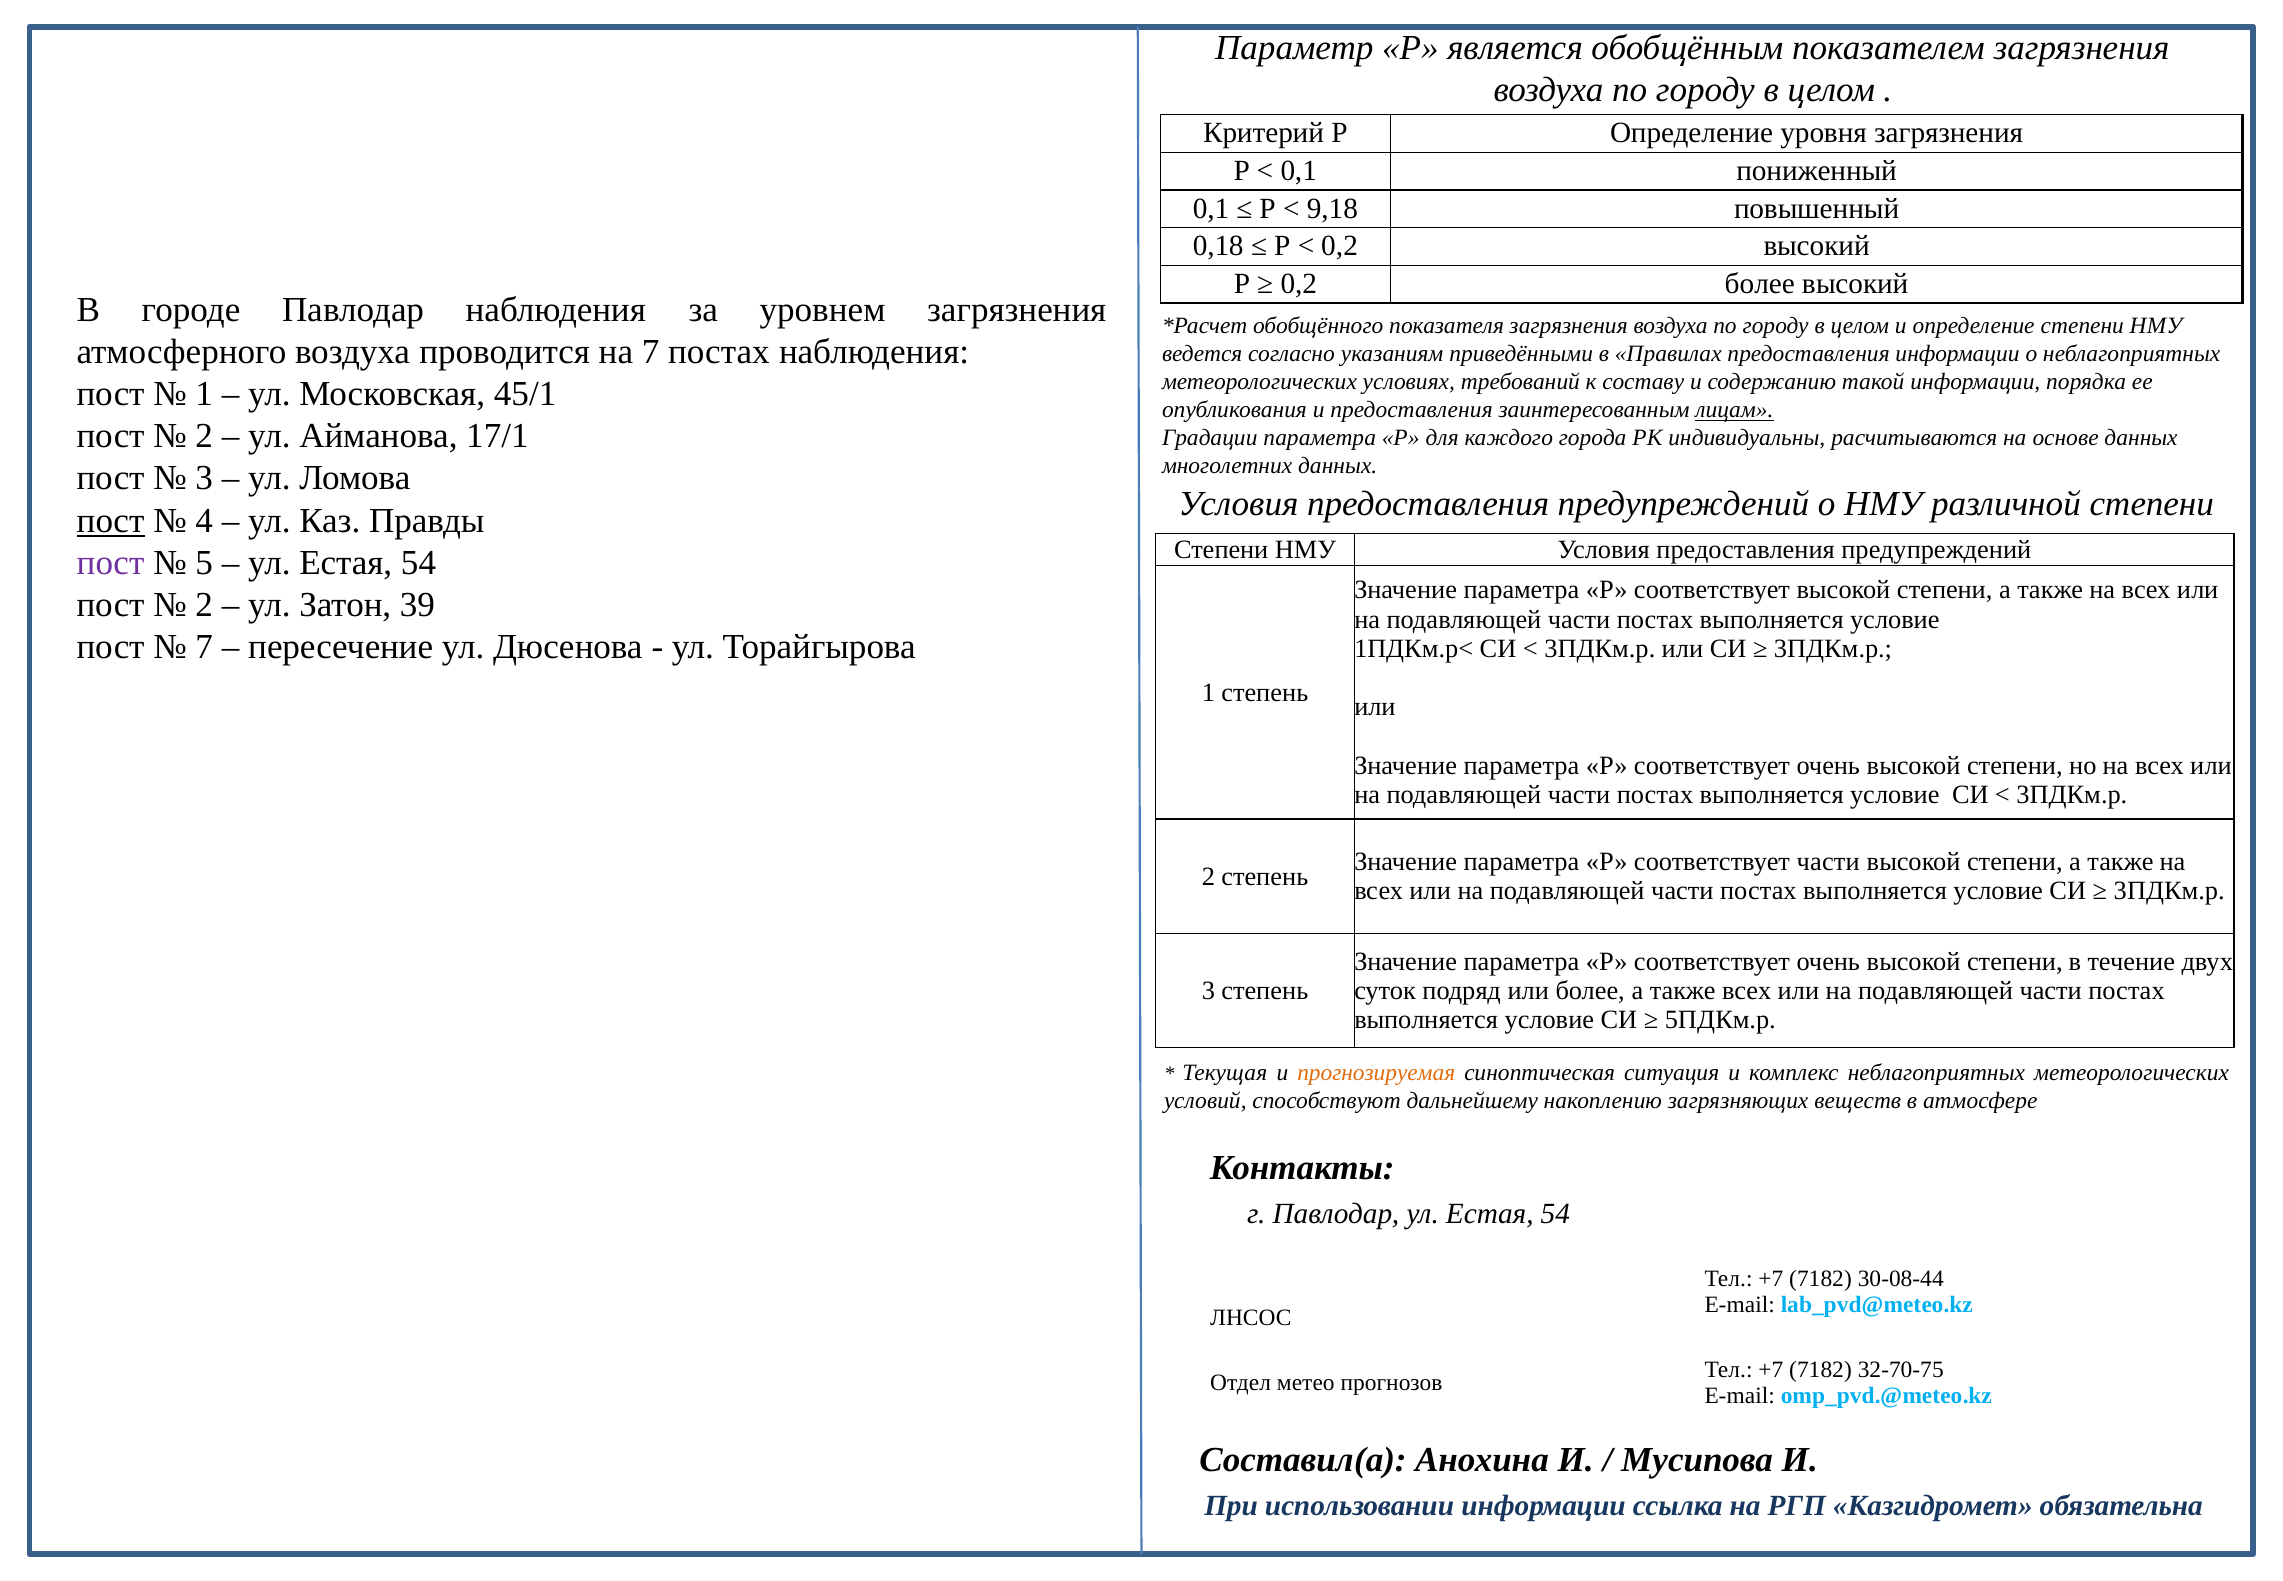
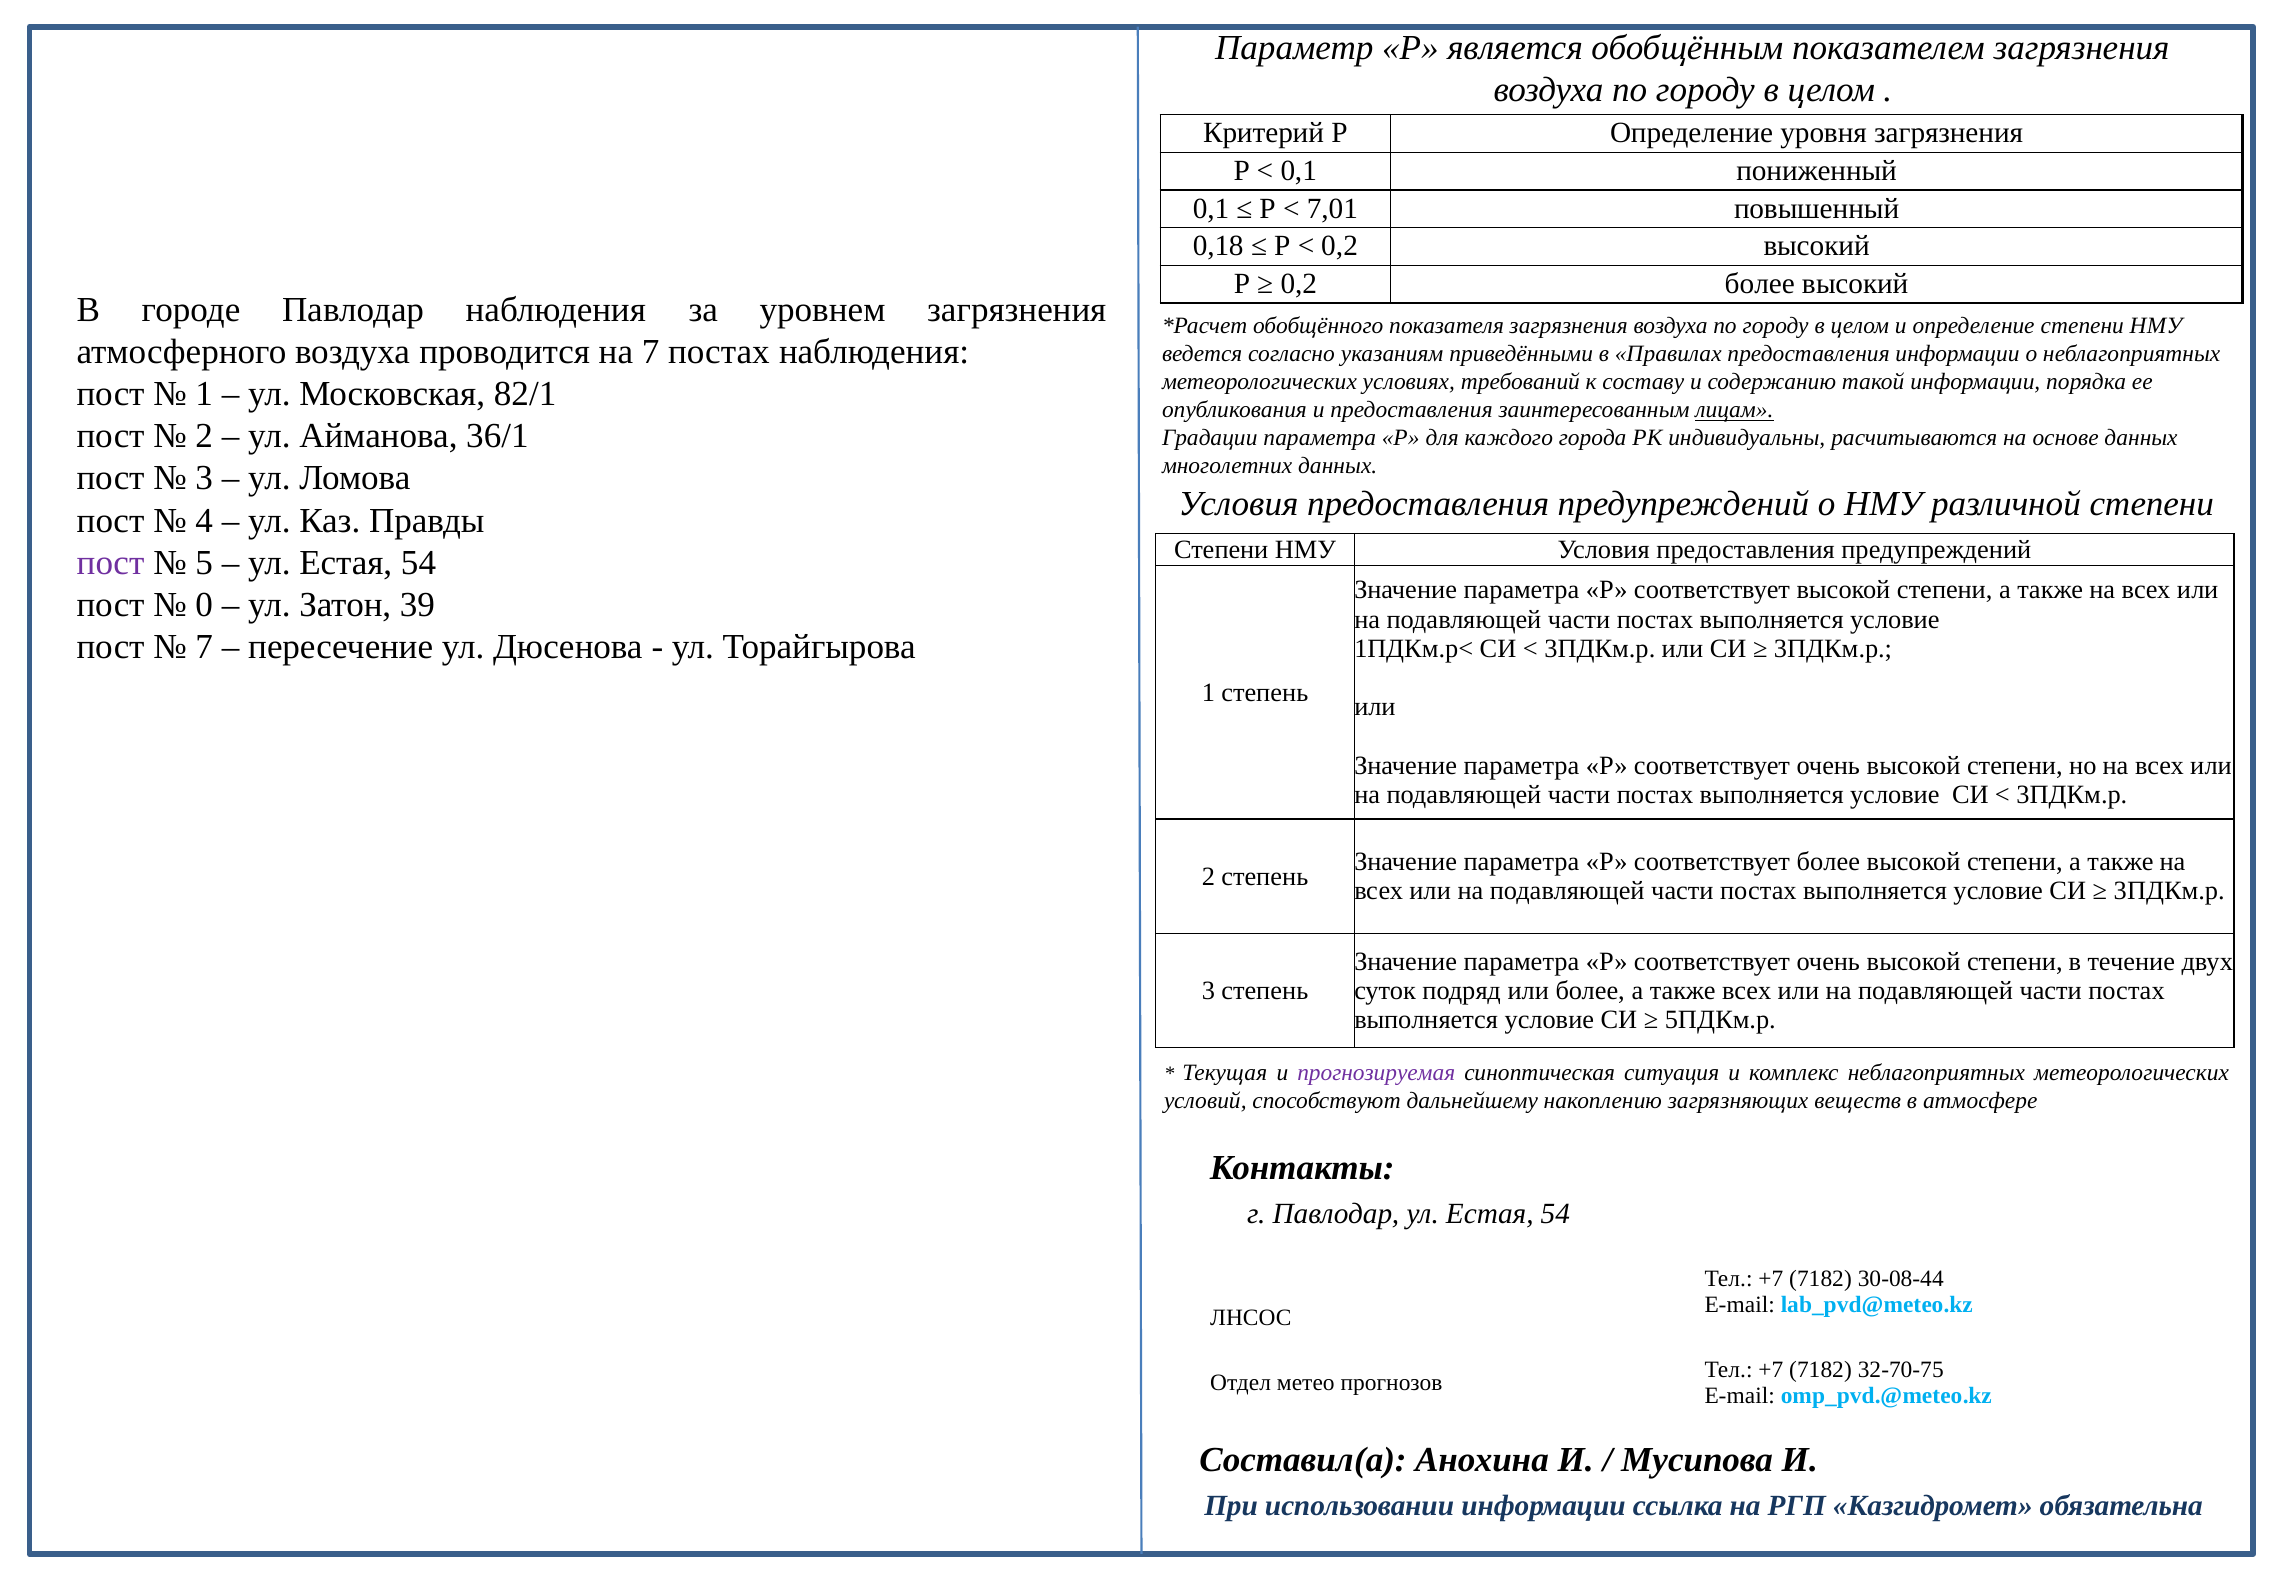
9,18: 9,18 -> 7,01 (1332, 209)
45/1: 45/1 -> 82/1 (525, 394)
17/1: 17/1 -> 36/1 (497, 436)
пост underline: present -> none (111, 520)
2: 2 -> 0 (204, 605)
соответствует части: части -> более (1828, 862)
прогнозируемая colour: orange -> purple (1376, 1073)
